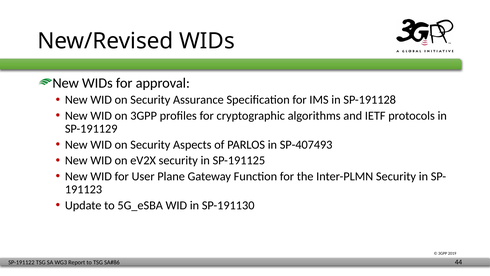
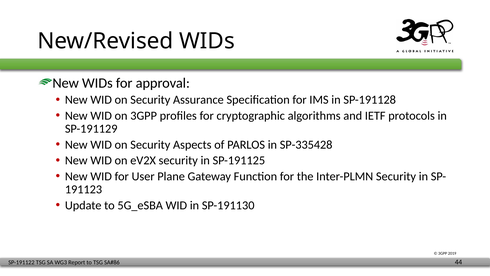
SP-407493: SP-407493 -> SP-335428 (306, 145)
